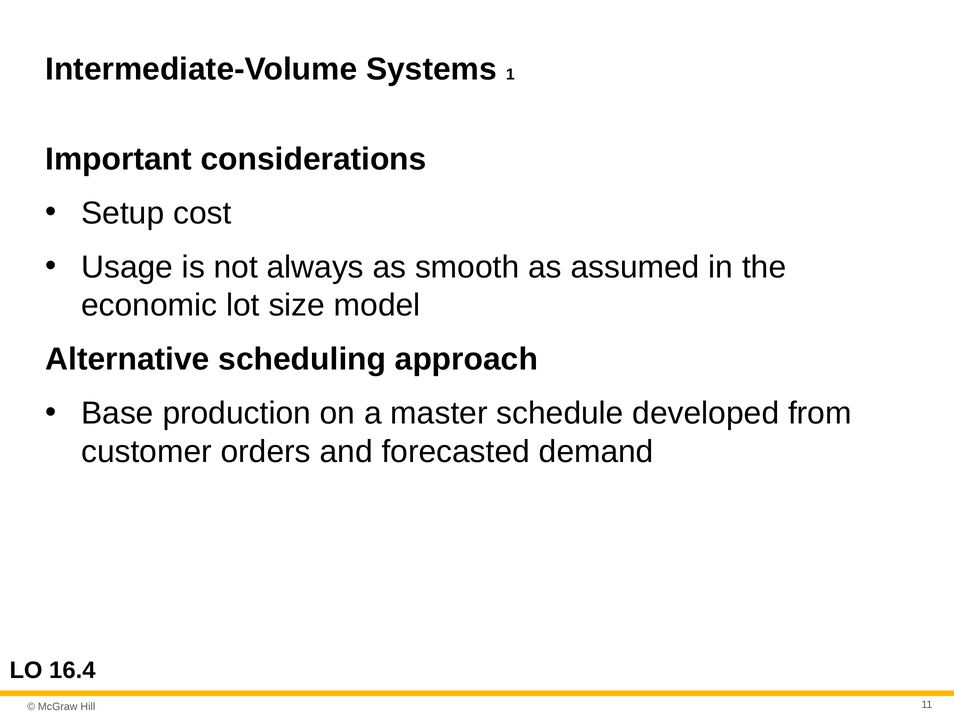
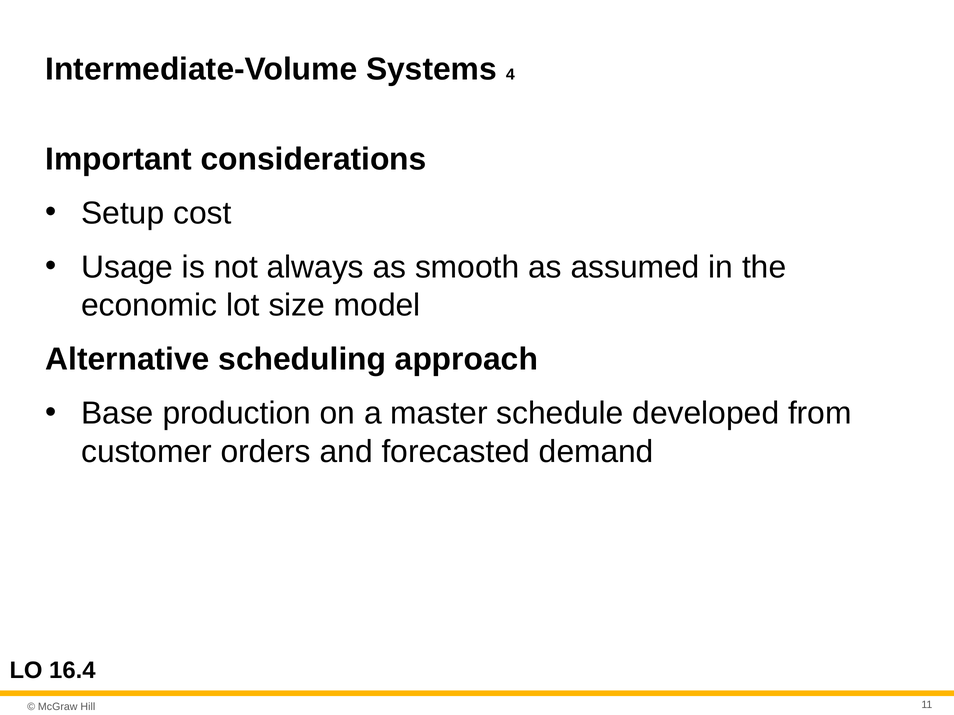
1: 1 -> 4 (510, 75)
